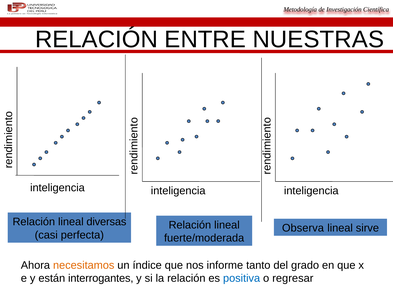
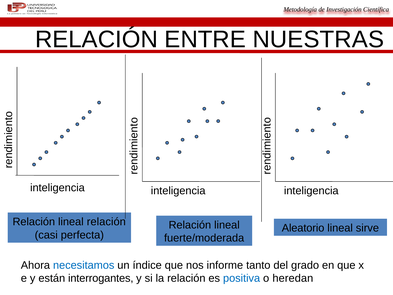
lineal diversas: diversas -> relación (106, 222)
Observa: Observa -> Aleatorio (303, 228)
necesitamos colour: orange -> blue (84, 265)
regresar: regresar -> heredan (293, 278)
